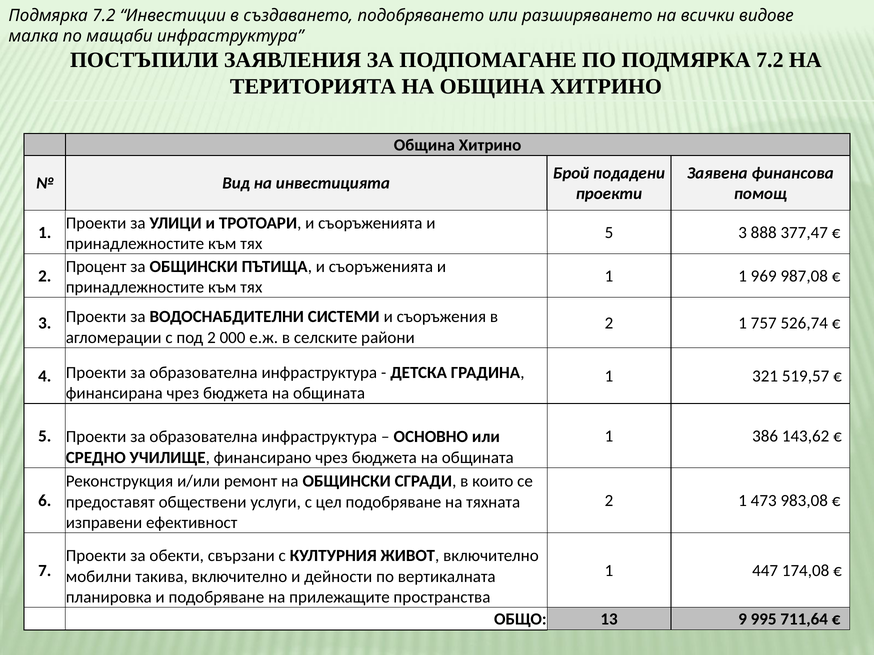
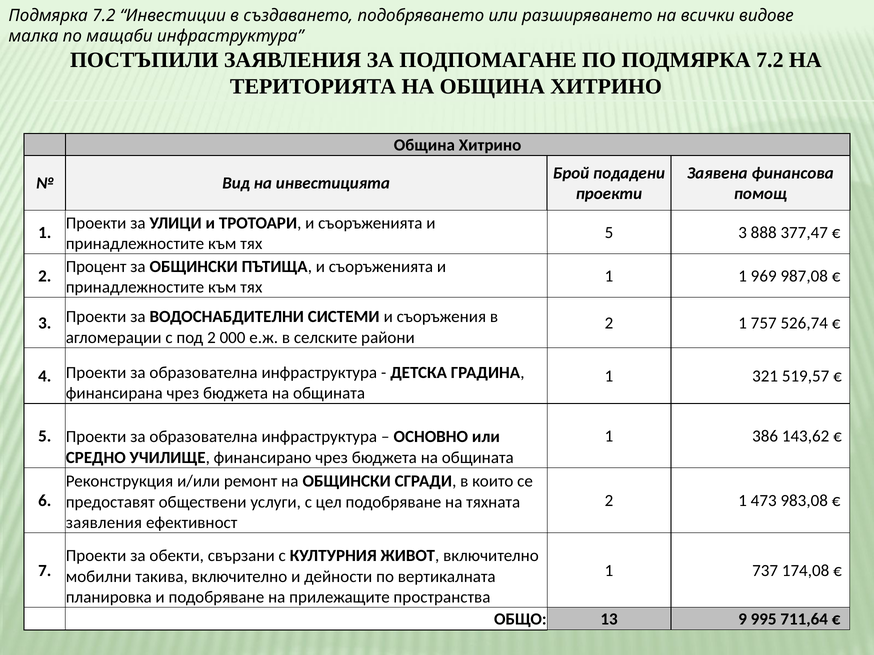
изправени: изправени -> заявления (104, 523)
447: 447 -> 737 (765, 571)
